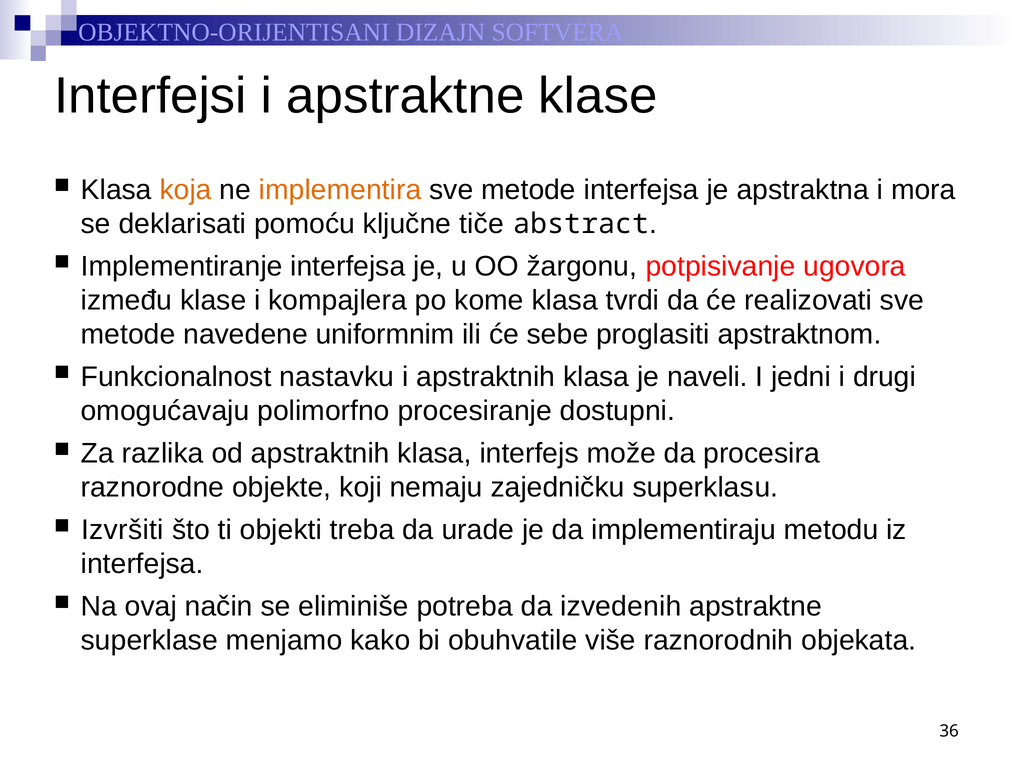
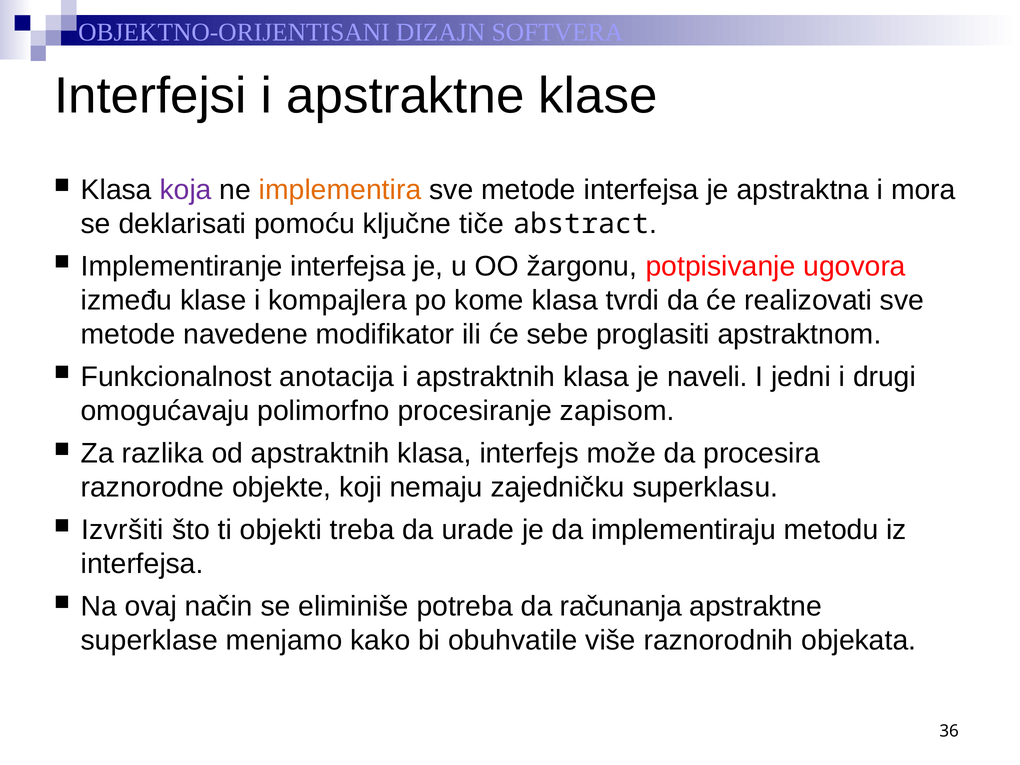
koja colour: orange -> purple (186, 190)
uniformnim: uniformnim -> modifikator (385, 334)
nastavku: nastavku -> anotacija (337, 377)
dostupni: dostupni -> zapisom (617, 411)
izvedenih: izvedenih -> računanja (621, 606)
